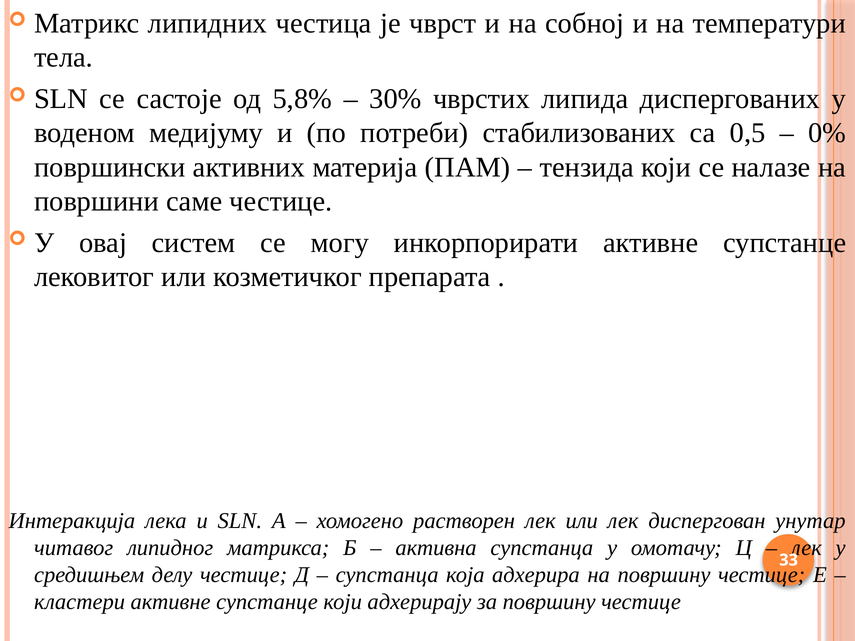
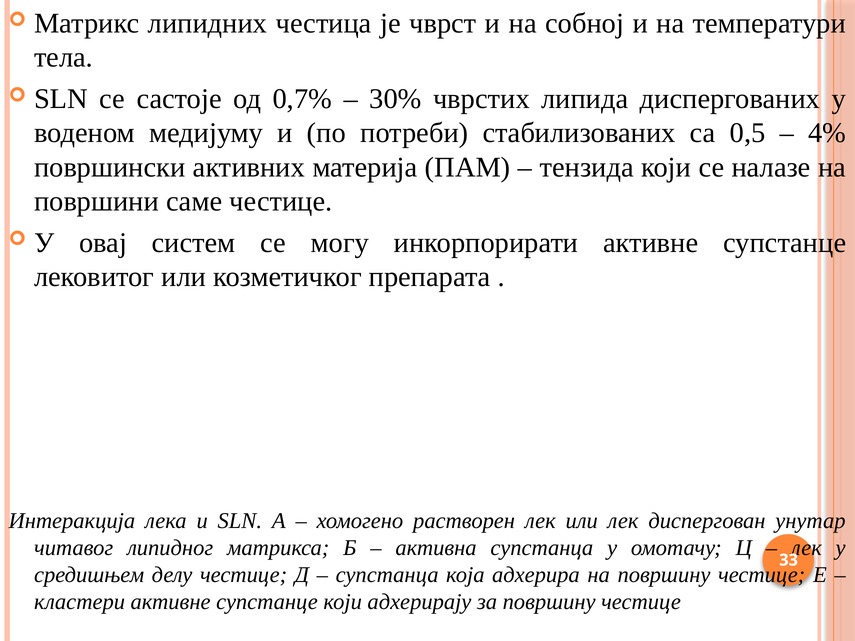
5,8%: 5,8% -> 0,7% (302, 99)
0%: 0% -> 4% (827, 133)
